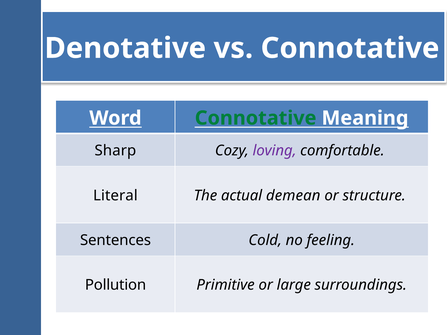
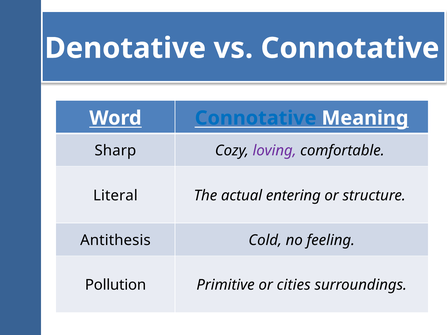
Connotative colour: green -> blue (256, 118)
demean: demean -> entering (293, 196)
Sentences: Sentences -> Antithesis (115, 240)
large: large -> cities (294, 285)
